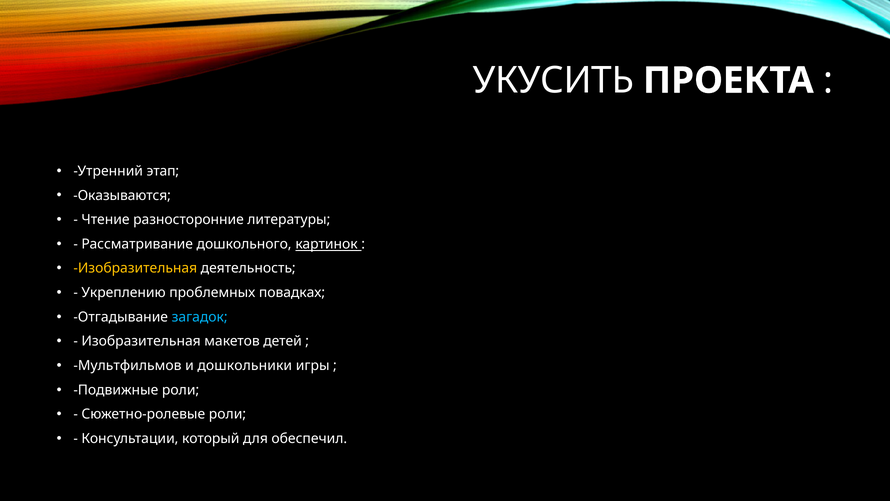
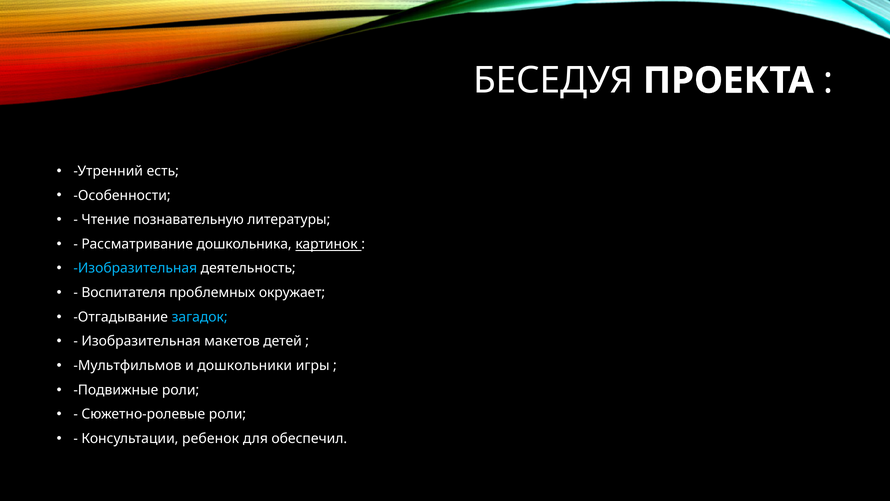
УКУСИТЬ: УКУСИТЬ -> БЕСЕДУЯ (553, 81)
этап: этап -> есть (163, 171)
Оказываются: Оказываются -> Особенности (122, 195)
разносторонние: разносторонние -> познавательную (189, 220)
дошкольного: дошкольного -> дошкольника (244, 244)
Изобразительная colour: yellow -> light blue (135, 268)
Укреплению: Укреплению -> Воспитателя (124, 292)
повадках: повадках -> окружает (292, 292)
который: который -> ребенок (211, 438)
